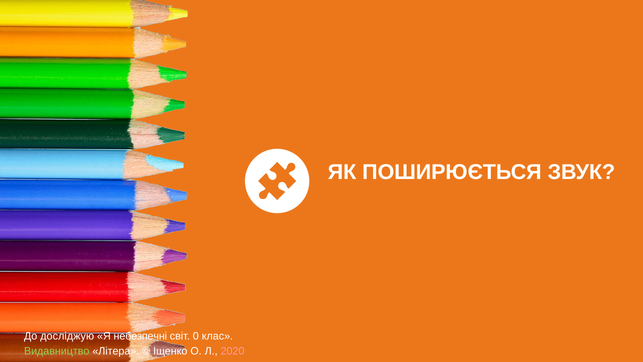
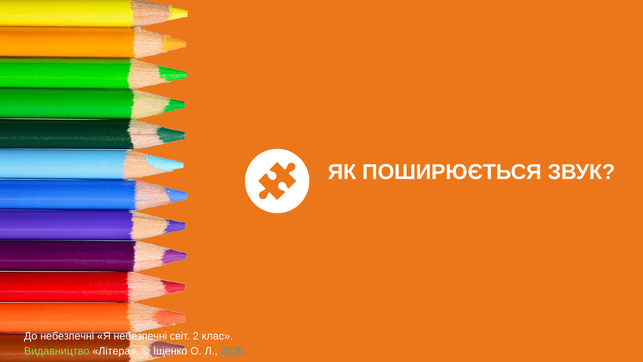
До досліджую: досліджую -> небезпечні (67, 336)
0: 0 -> 2 (196, 336)
2020 colour: pink -> light blue (233, 351)
